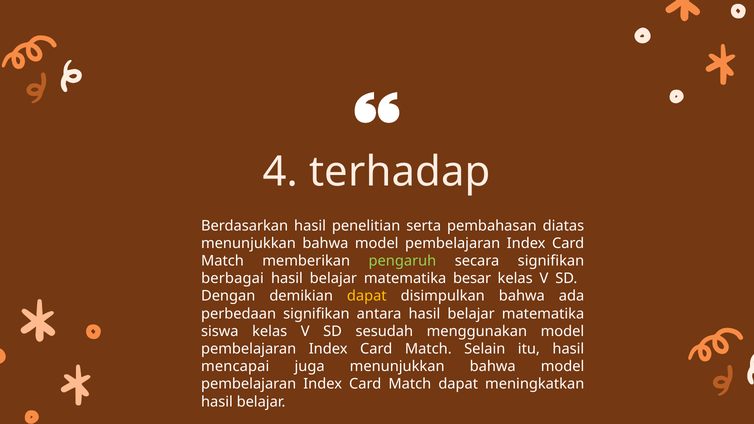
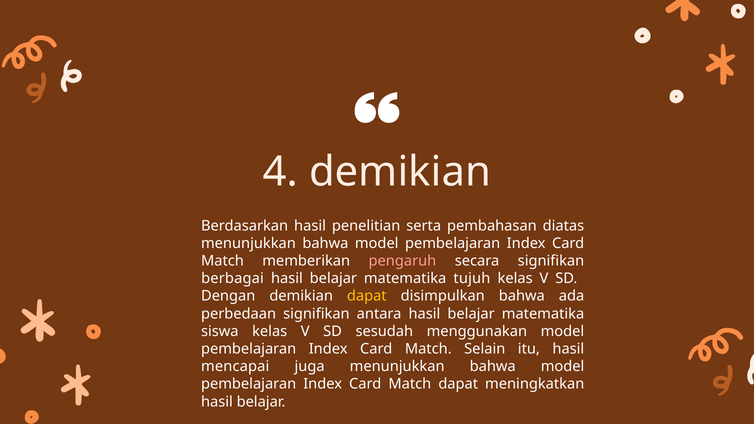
4 terhadap: terhadap -> demikian (400, 172)
pengaruh colour: light green -> pink (402, 261)
besar: besar -> tujuh (472, 279)
